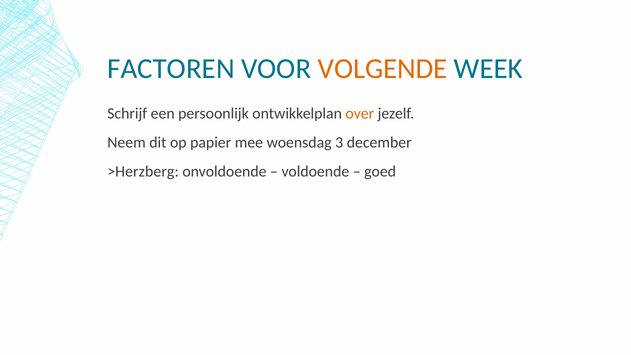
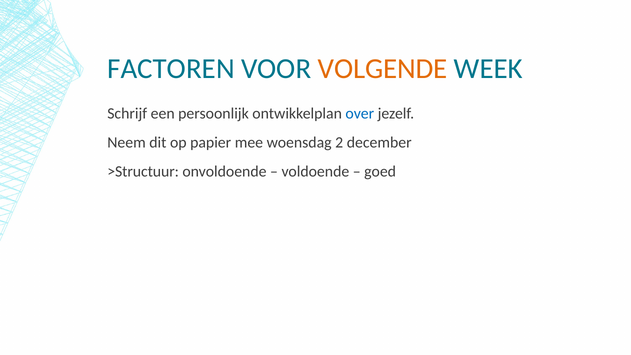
over colour: orange -> blue (360, 114)
3: 3 -> 2 (339, 143)
>Herzberg: >Herzberg -> >Structuur (143, 171)
